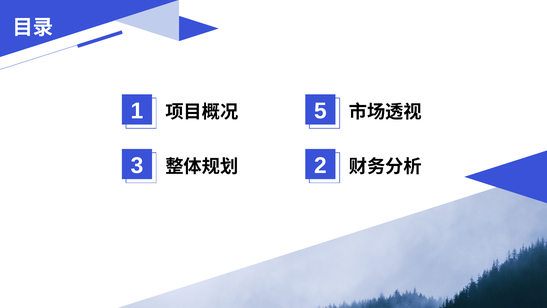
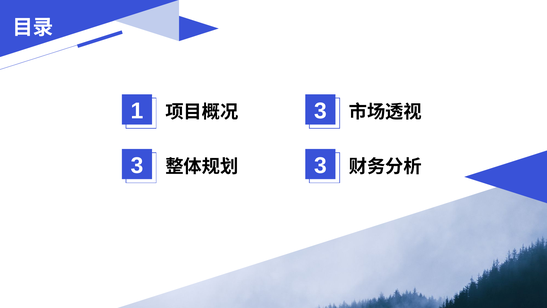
5: 5 -> 3 (320, 111)
2: 2 -> 3 (320, 165)
